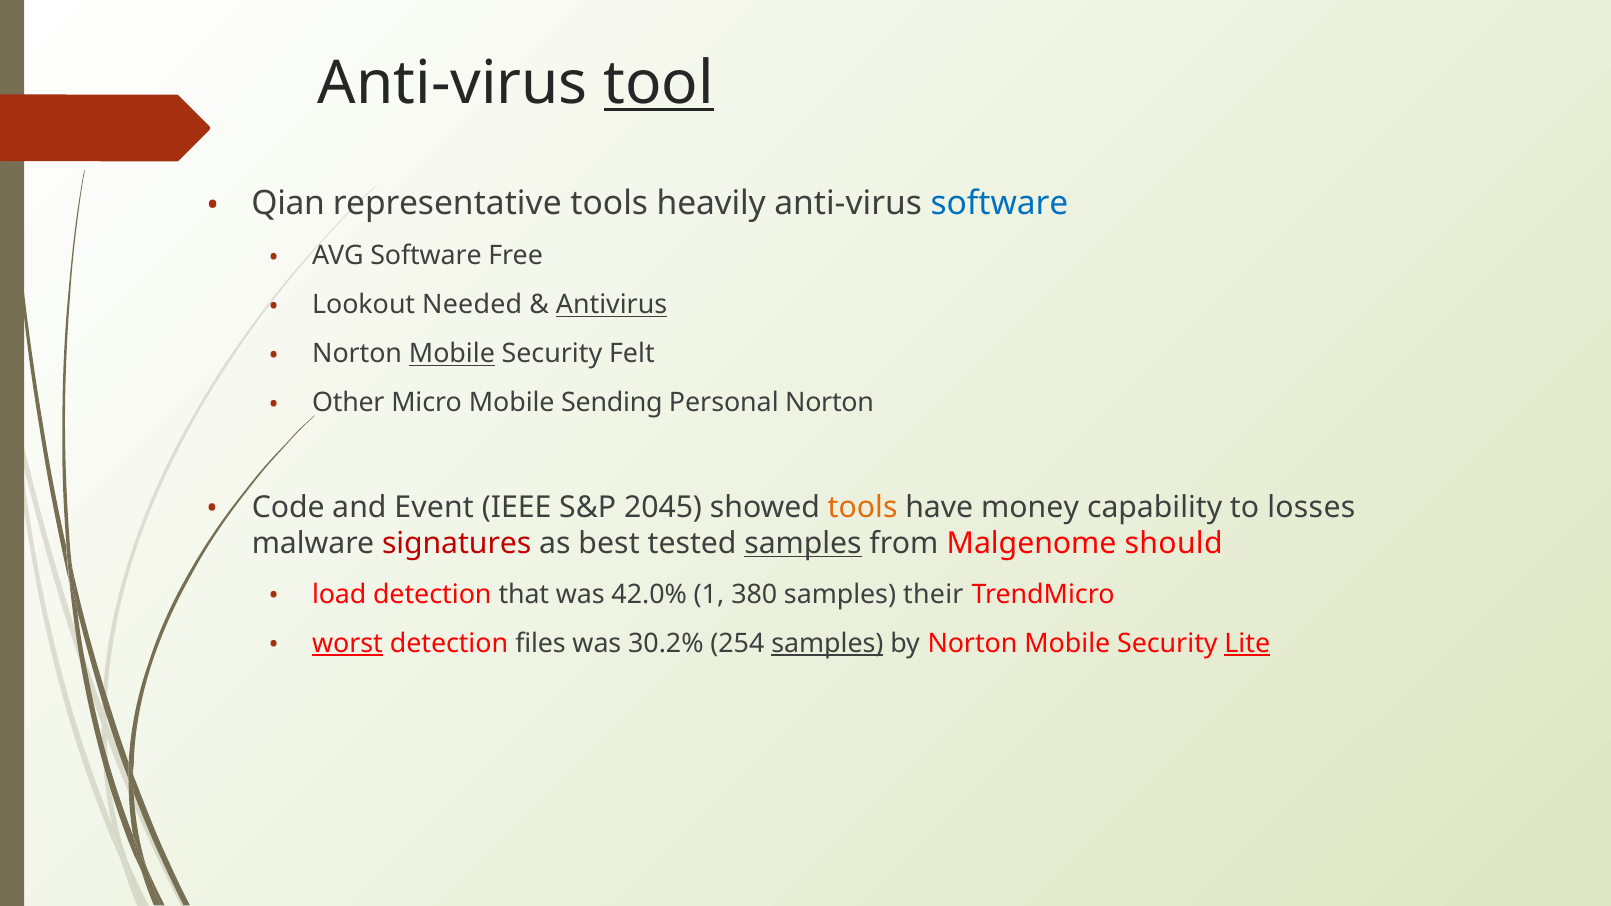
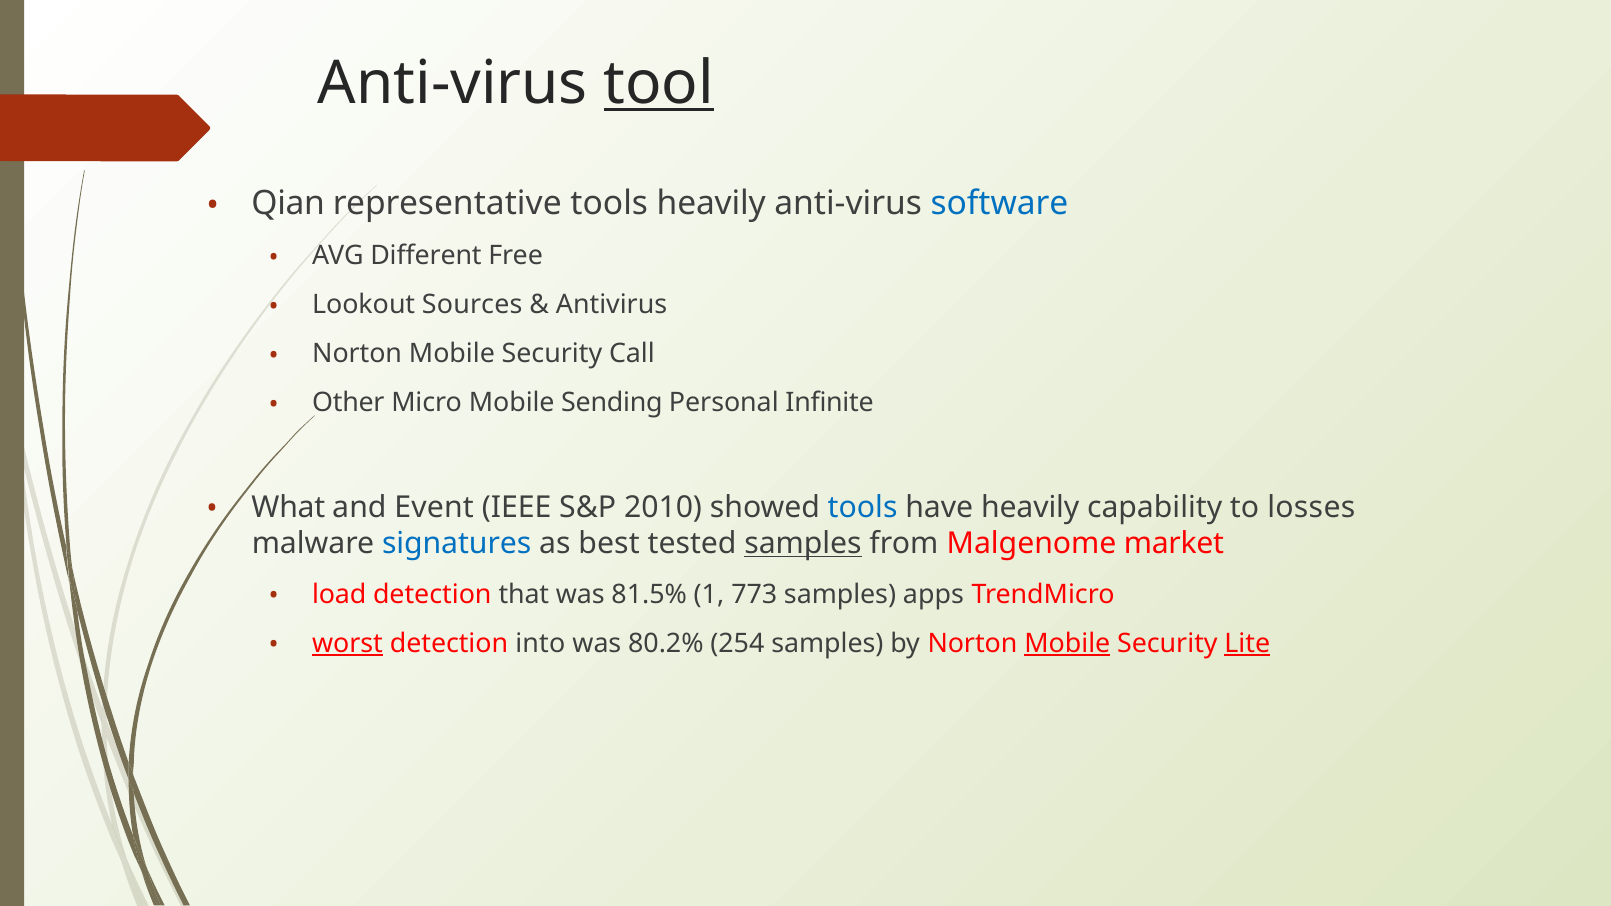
AVG Software: Software -> Different (426, 256)
Needed: Needed -> Sources (472, 305)
Antivirus underline: present -> none (612, 305)
Mobile underline: present -> none (452, 354)
Felt: Felt -> Call (632, 354)
Personal Norton: Norton -> Infinite (830, 403)
Code: Code -> What (288, 507)
2045: 2045 -> 2010 (663, 507)
tools colour: orange -> blue (863, 507)
have money: money -> heavily (1030, 507)
signatures colour: red -> blue (457, 544)
should: should -> market (1174, 544)
42.0%: 42.0% -> 81.5% (649, 594)
380: 380 -> 773 (754, 594)
their: their -> apps (933, 594)
files: files -> into (540, 643)
30.2%: 30.2% -> 80.2% (666, 643)
samples underline: present -> none (827, 643)
Mobile underline: none -> present (1067, 643)
